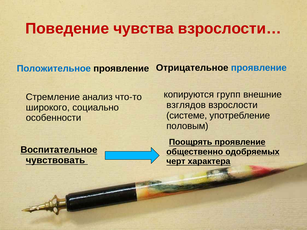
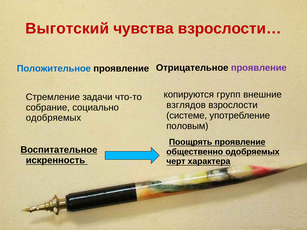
Поведение: Поведение -> Выготский (67, 28)
проявление colour: blue -> purple (259, 68)
анализ: анализ -> задачи (97, 97)
широкого: широкого -> собрание (48, 108)
особенности: особенности -> одобряемых (53, 118)
чувствовать: чувствовать -> искренность (55, 160)
